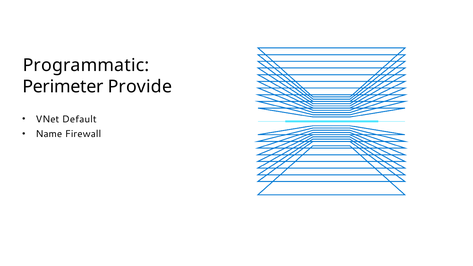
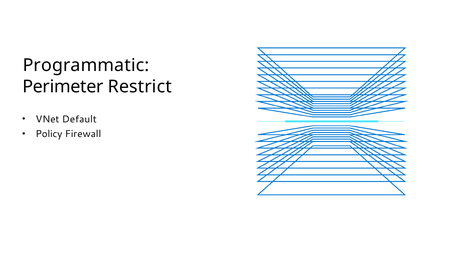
Provide: Provide -> Restrict (140, 87)
Name: Name -> Policy (49, 134)
